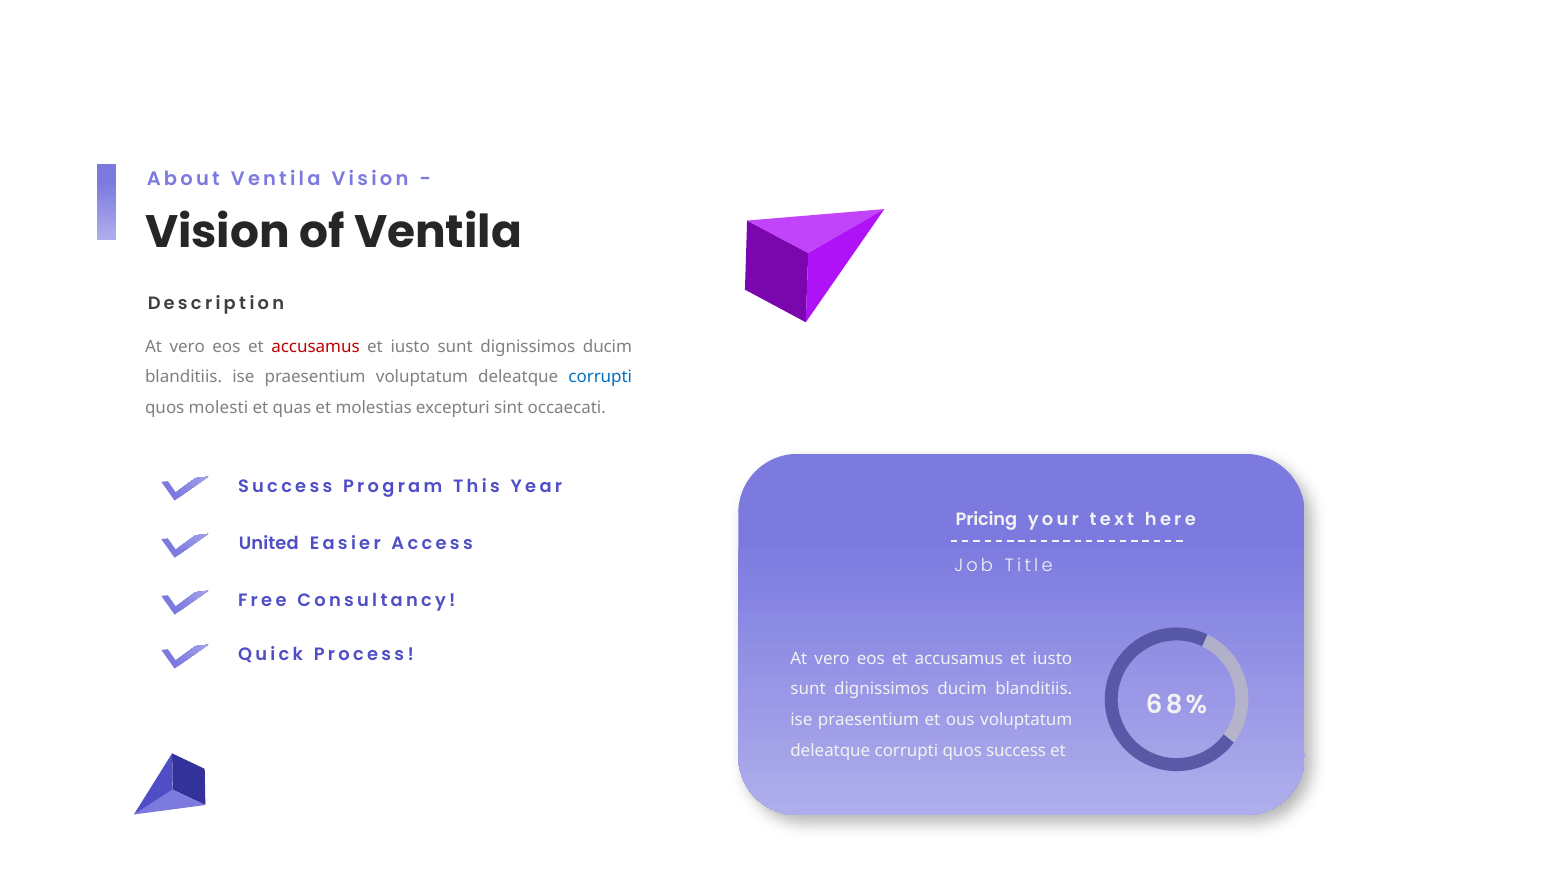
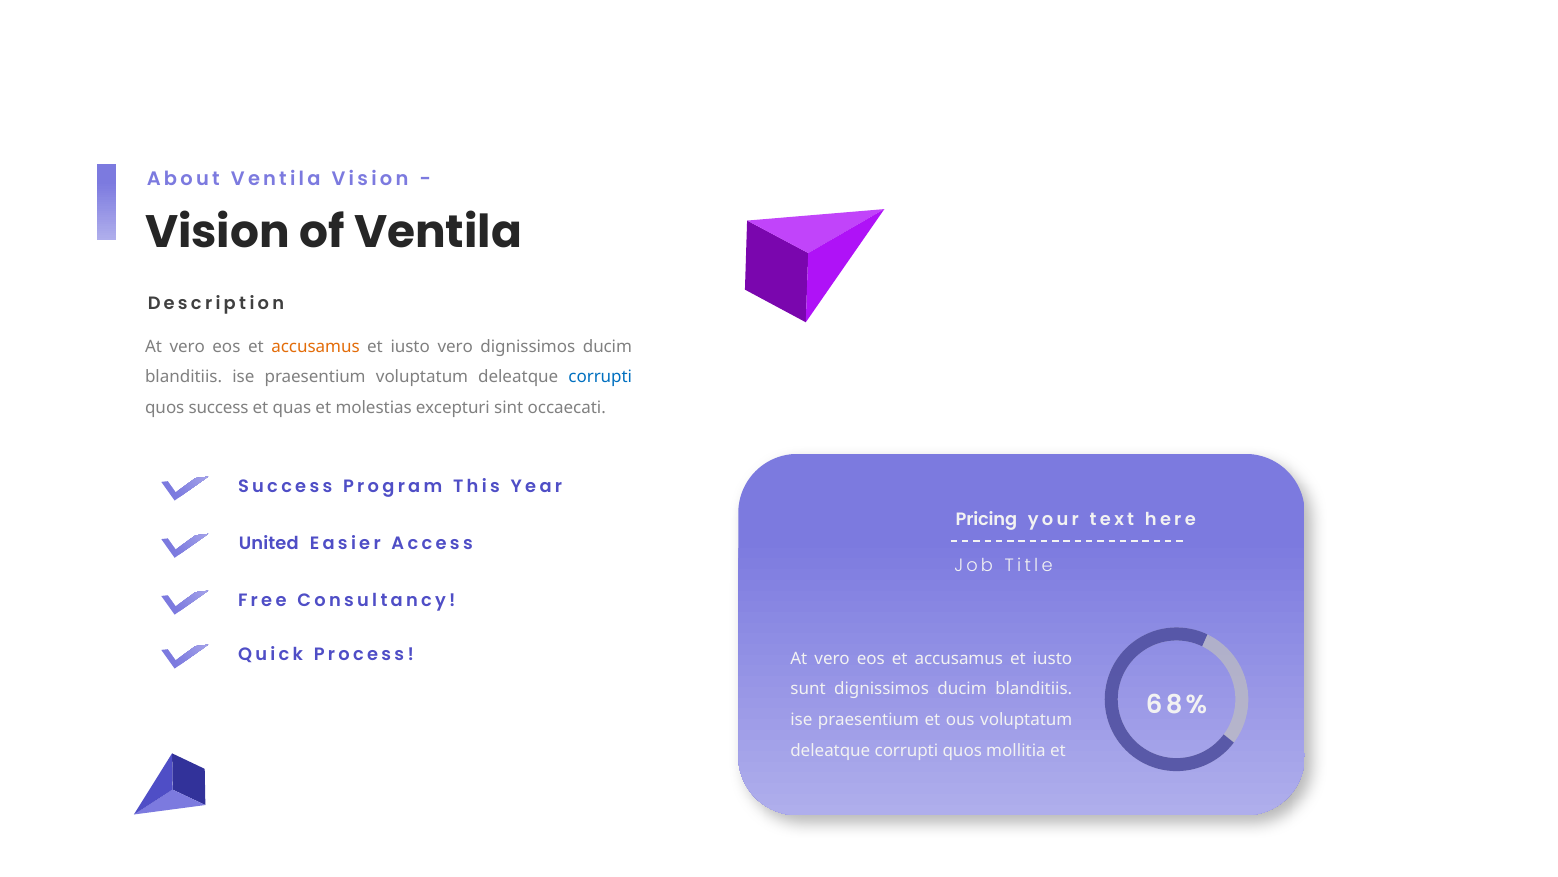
accusamus colour: red -> orange (316, 346)
sunt: sunt -> vero (455, 346)
quos molesti: molesti -> success (219, 408)
quos success: success -> mollitia (1016, 750)
